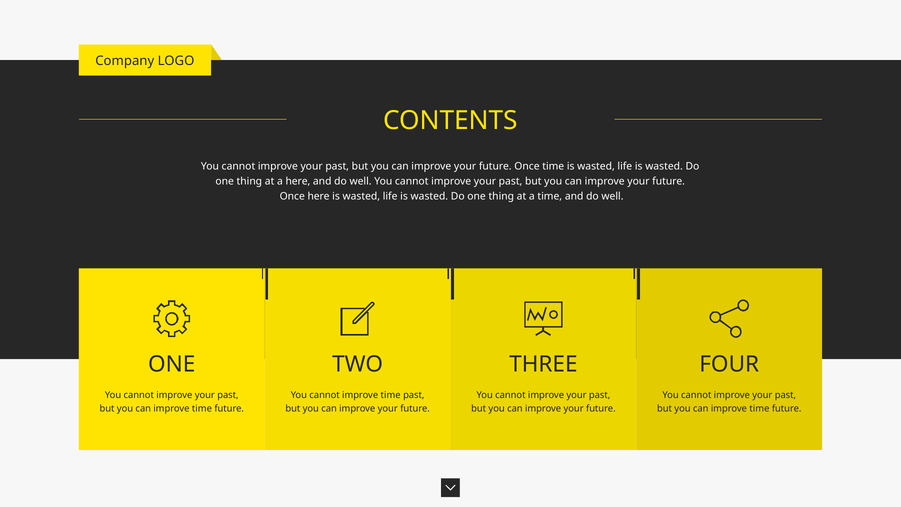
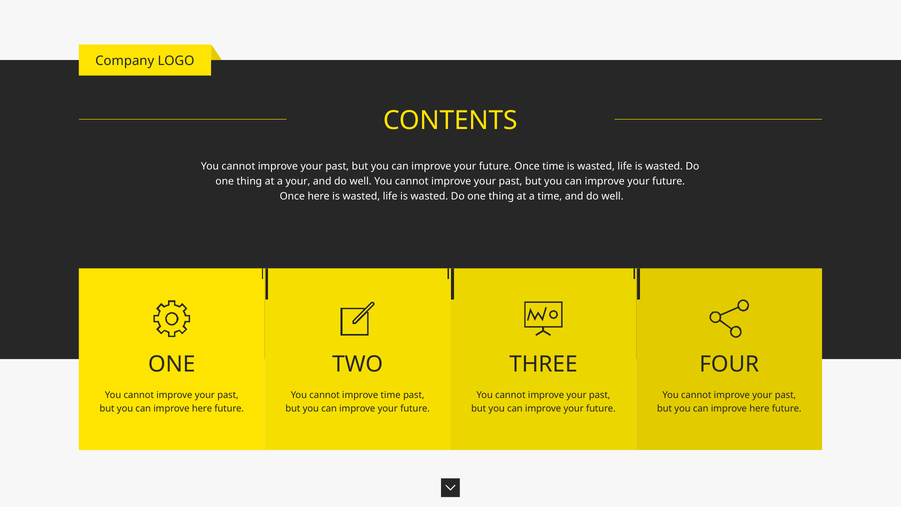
a here: here -> your (298, 181)
time: time -> here (202, 408)
time: time -> here (759, 408)
